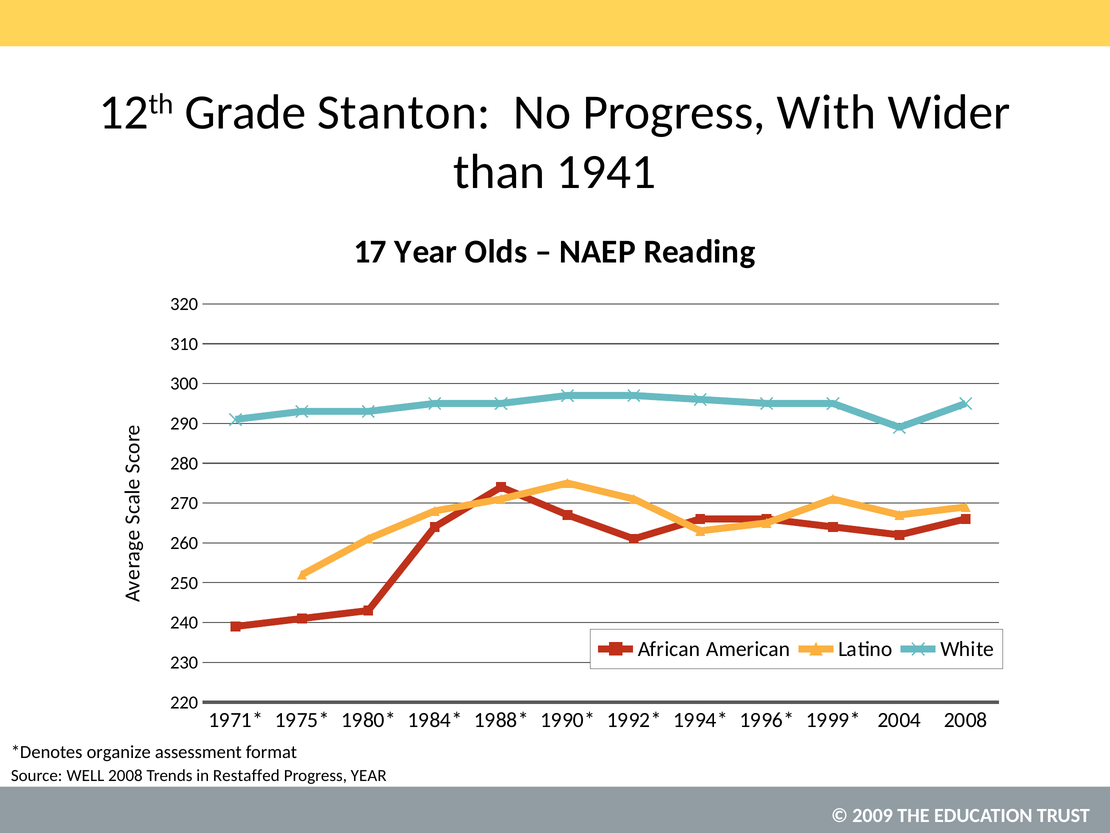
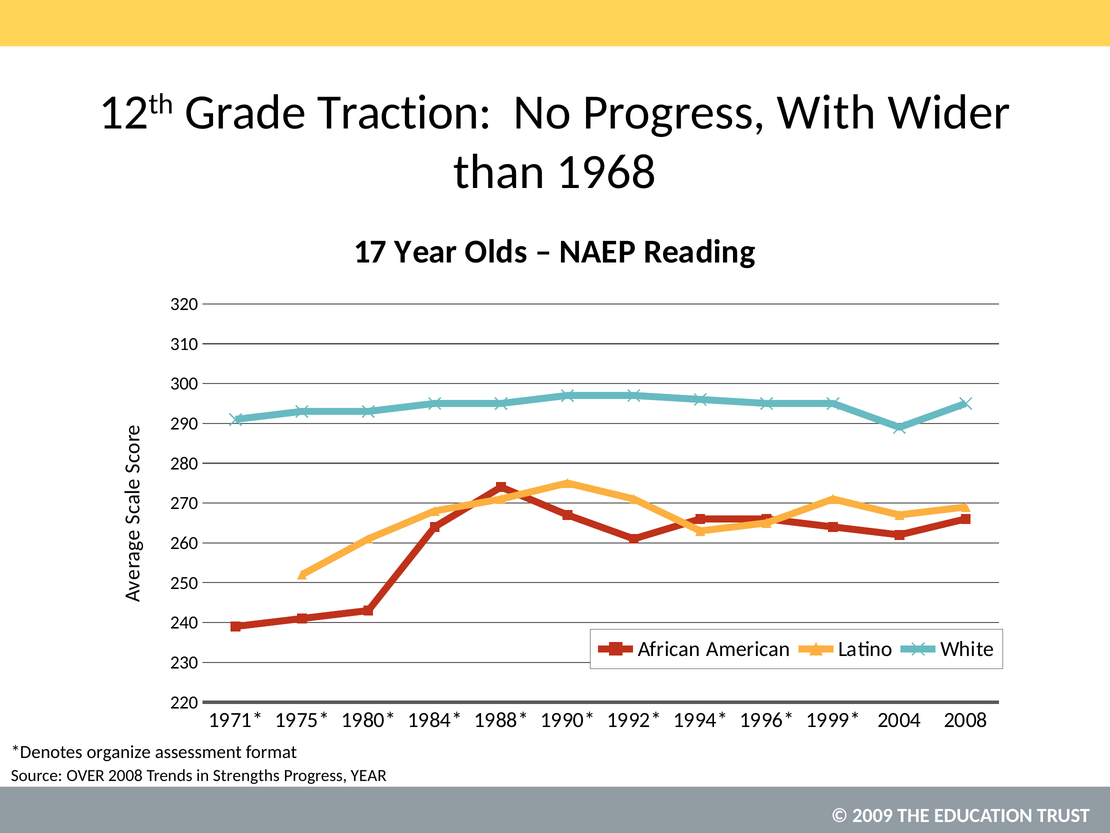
Stanton: Stanton -> Traction (404, 113)
1941: 1941 -> 1968 (606, 172)
WELL: WELL -> OVER (86, 775)
Restaffed: Restaffed -> Strengths (246, 775)
